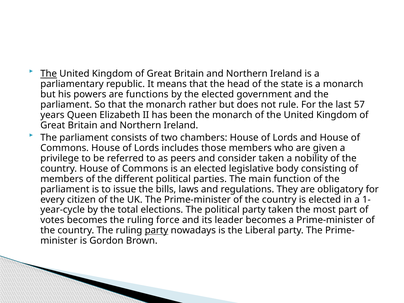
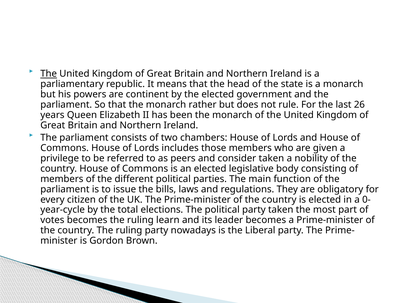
functions: functions -> continent (147, 94)
57: 57 -> 26 (359, 105)
1-: 1- -> 0- (366, 200)
force: force -> learn (168, 220)
party underline: present -> none (157, 230)
